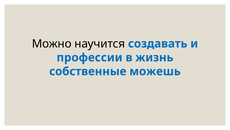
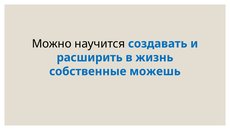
профессии: профессии -> расширить (90, 57)
